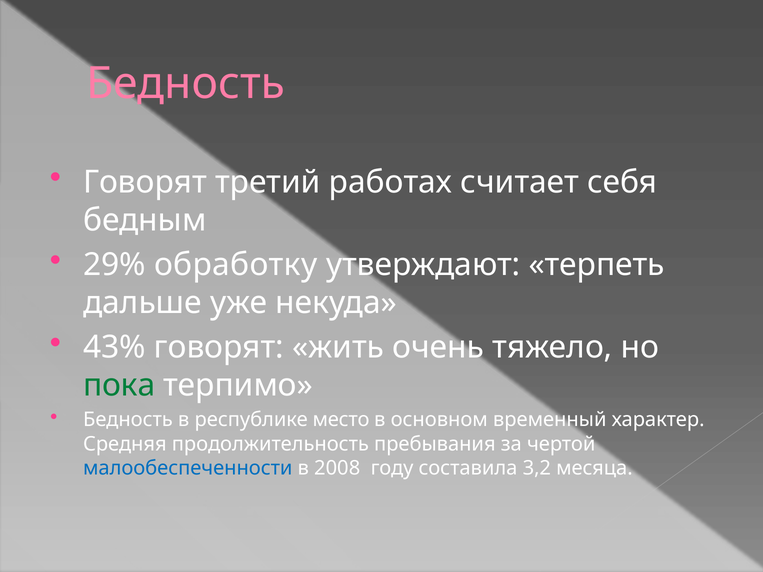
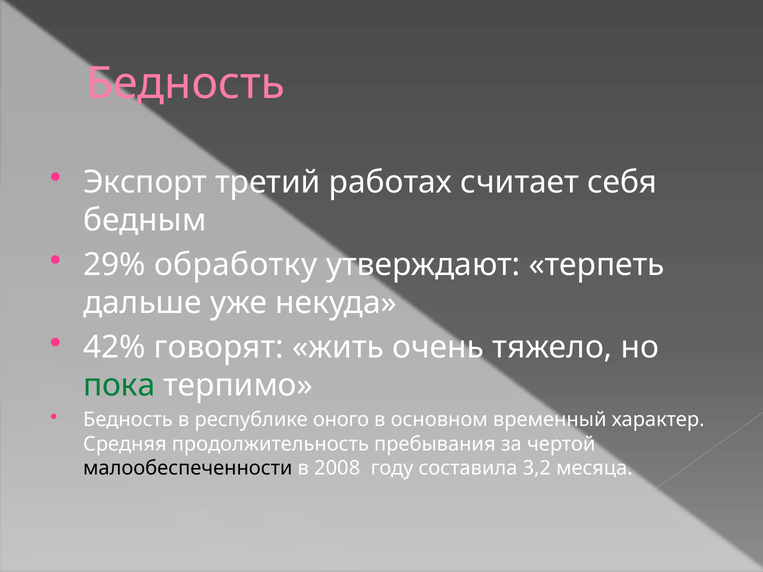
Говорят: Говорят -> Экспорт (145, 182)
43%: 43% -> 42% (114, 347)
место: место -> оного (341, 420)
малообеспеченности colour: blue -> black (188, 468)
